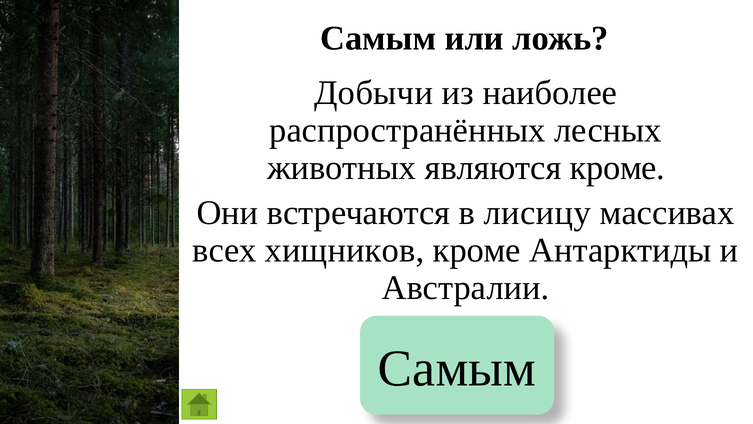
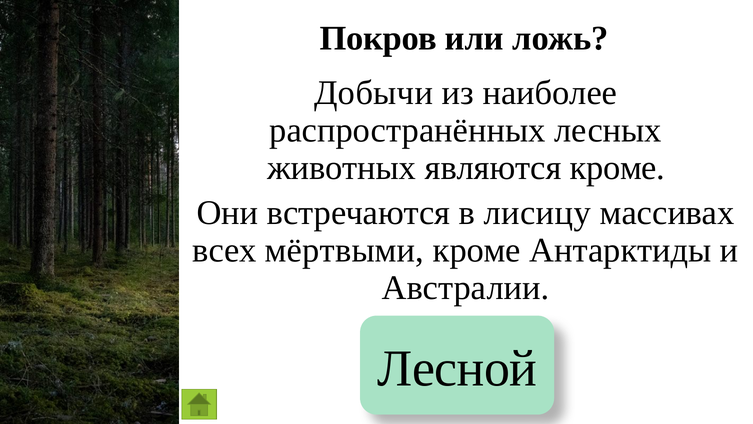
Самым: Самым -> Покров (378, 38)
хищников: хищников -> мёртвыми (345, 250)
Самым: Самым -> Лесной (457, 368)
